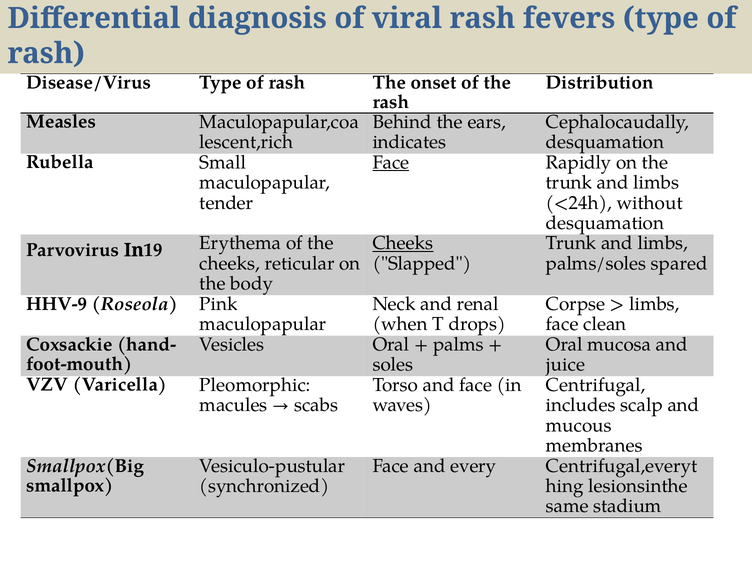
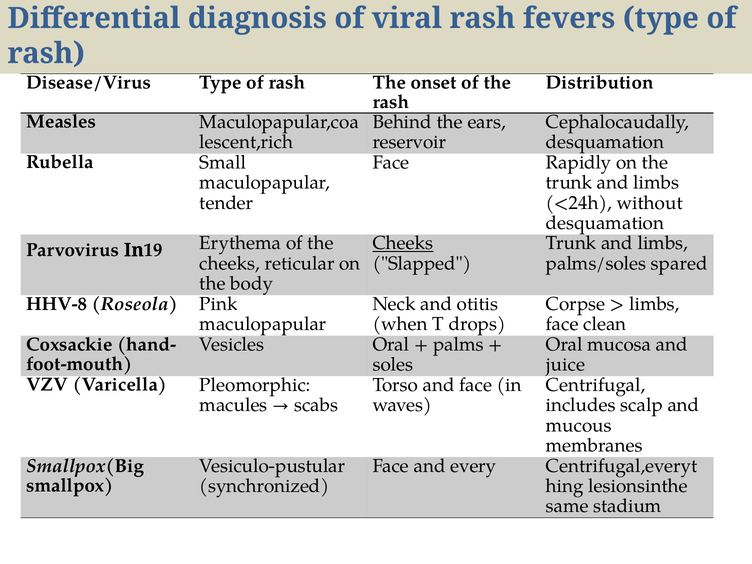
indicates: indicates -> reservoir (409, 142)
Face underline: present -> none (391, 162)
HHV-9: HHV-9 -> HHV-8 (57, 304)
renal: renal -> otitis (478, 304)
